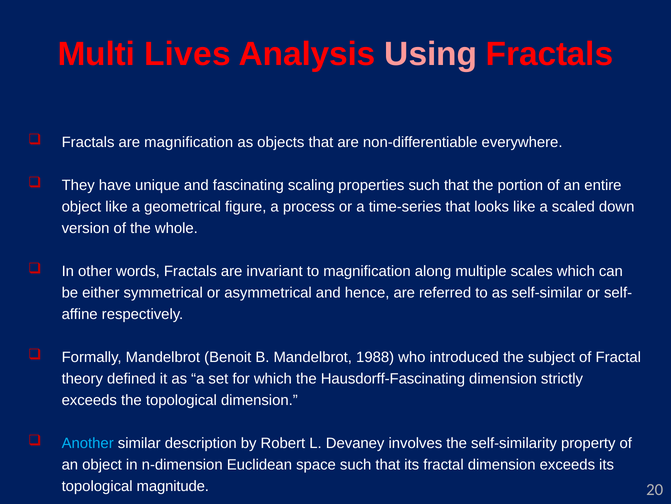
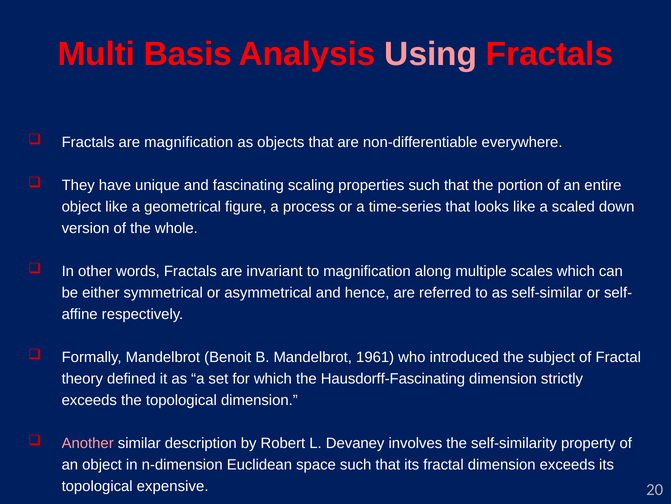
Lives: Lives -> Basis (188, 54)
1988: 1988 -> 1961 (375, 357)
Another colour: light blue -> pink (88, 442)
magnitude: magnitude -> expensive (173, 485)
